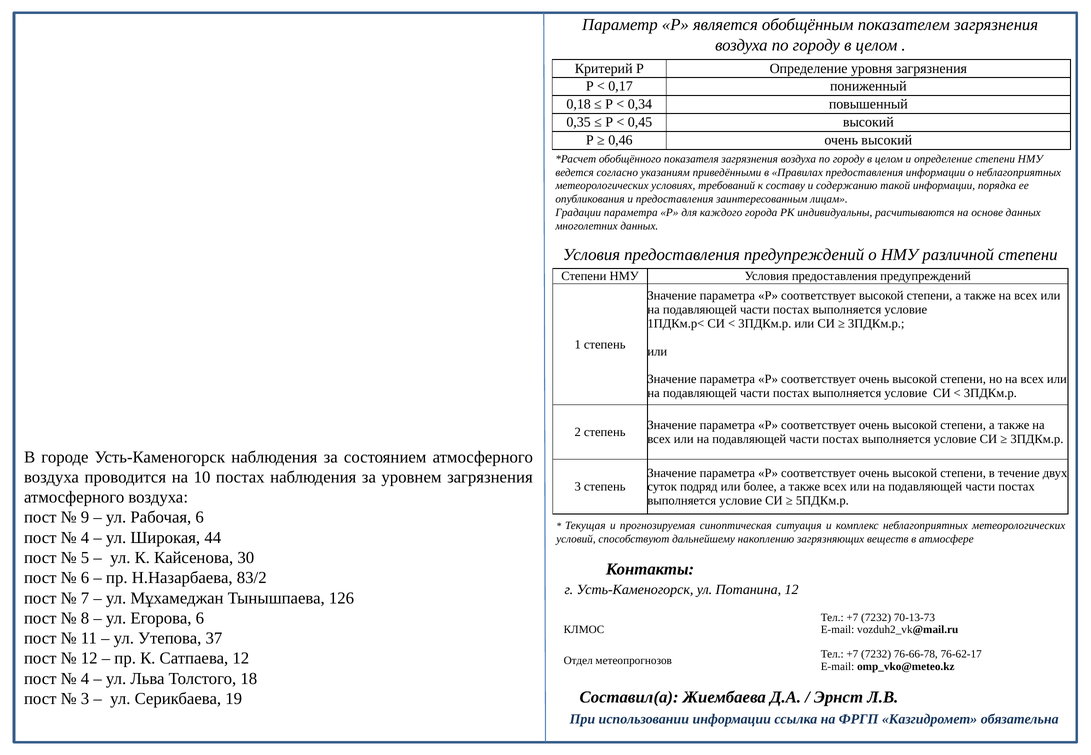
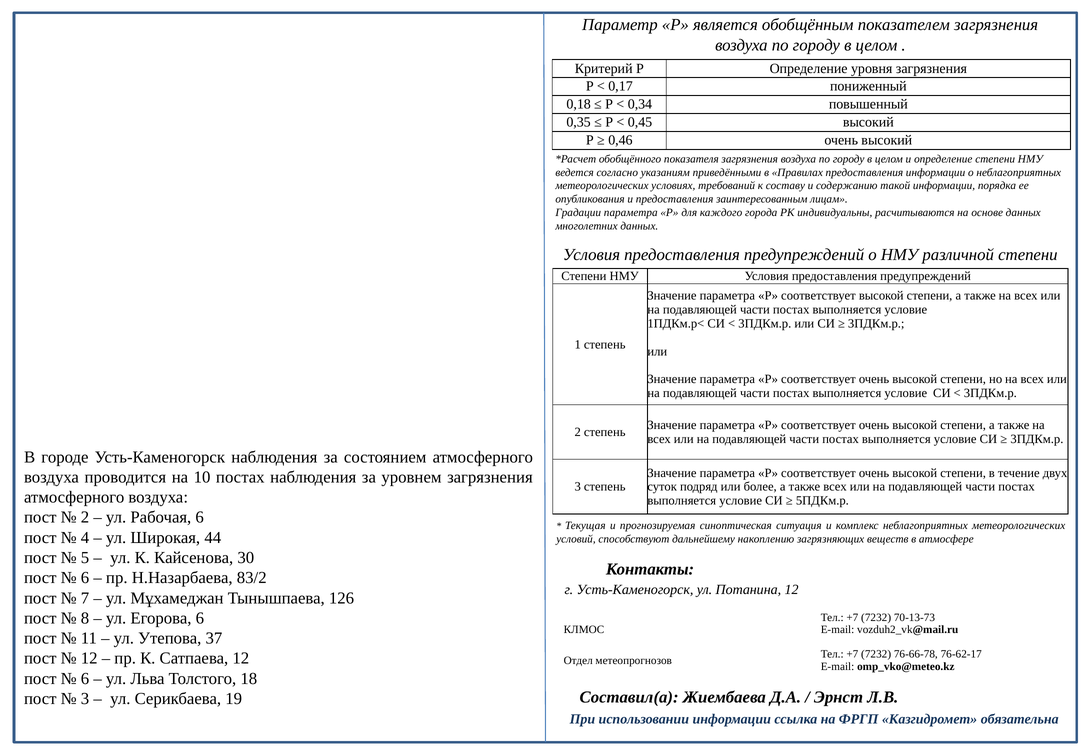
9: 9 -> 2 (85, 518)
4: 4 -> 6 (85, 679)
